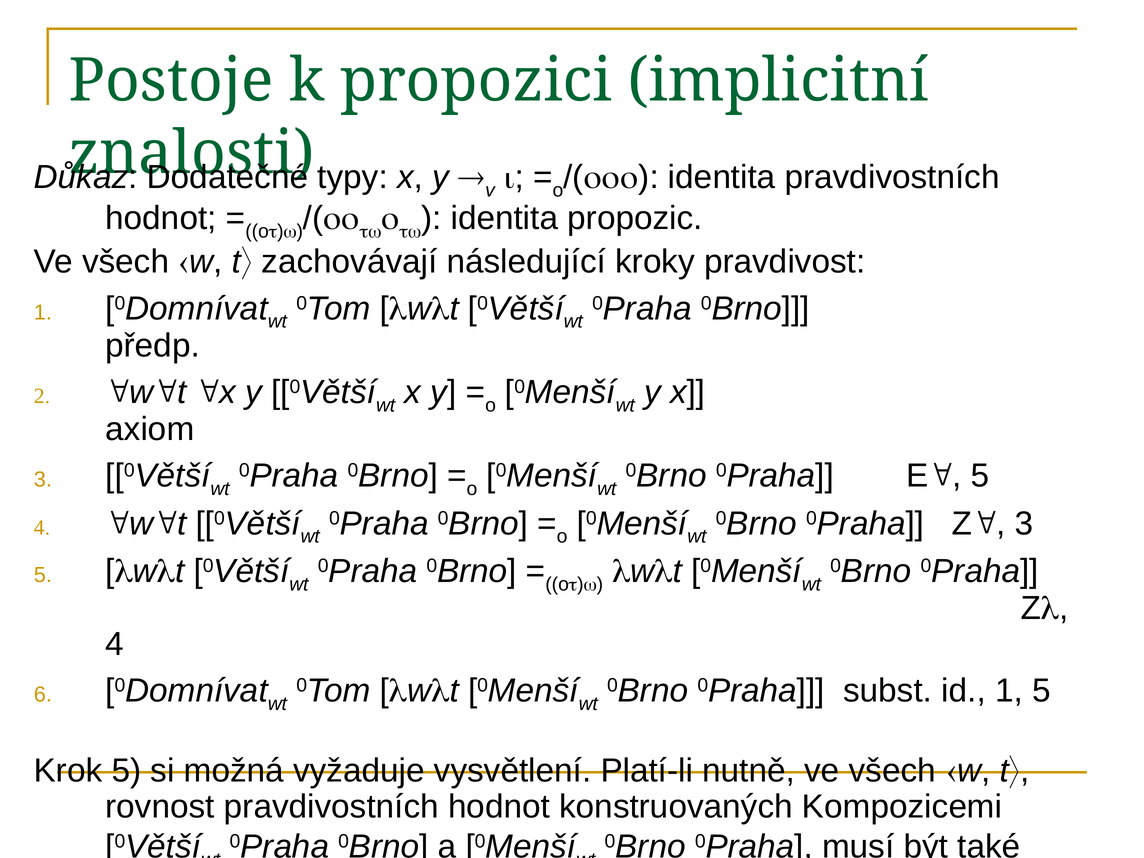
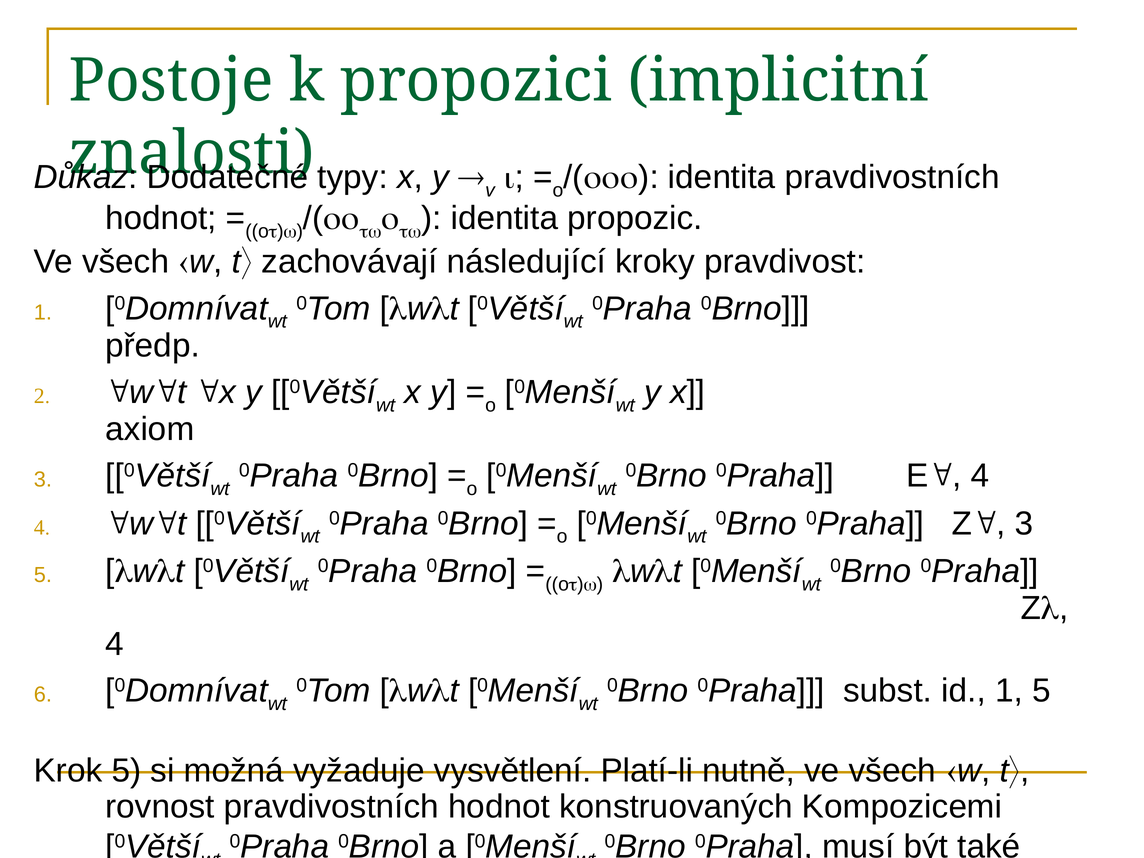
5: 5 -> 4 (980, 476)
